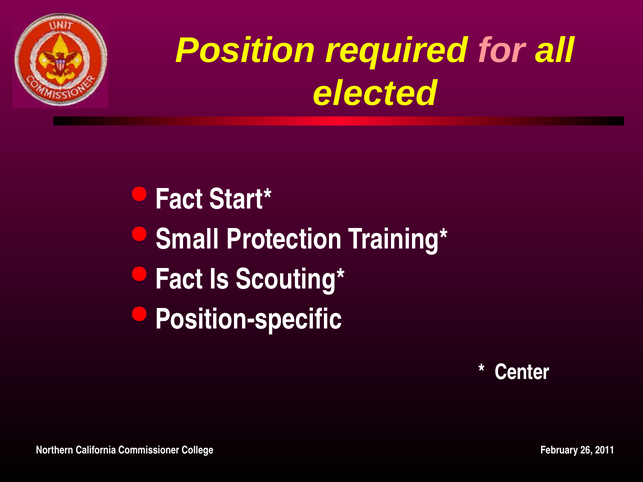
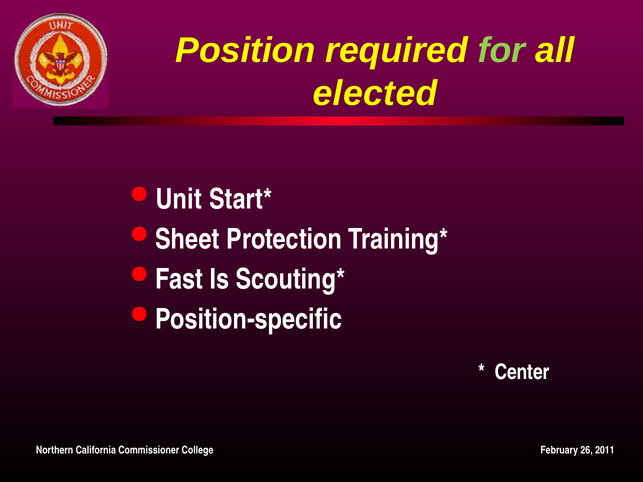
for colour: pink -> light green (502, 51)
Fact: Fact -> Unit (179, 199)
Small: Small -> Sheet (187, 239)
Fact: Fact -> Fast (179, 279)
